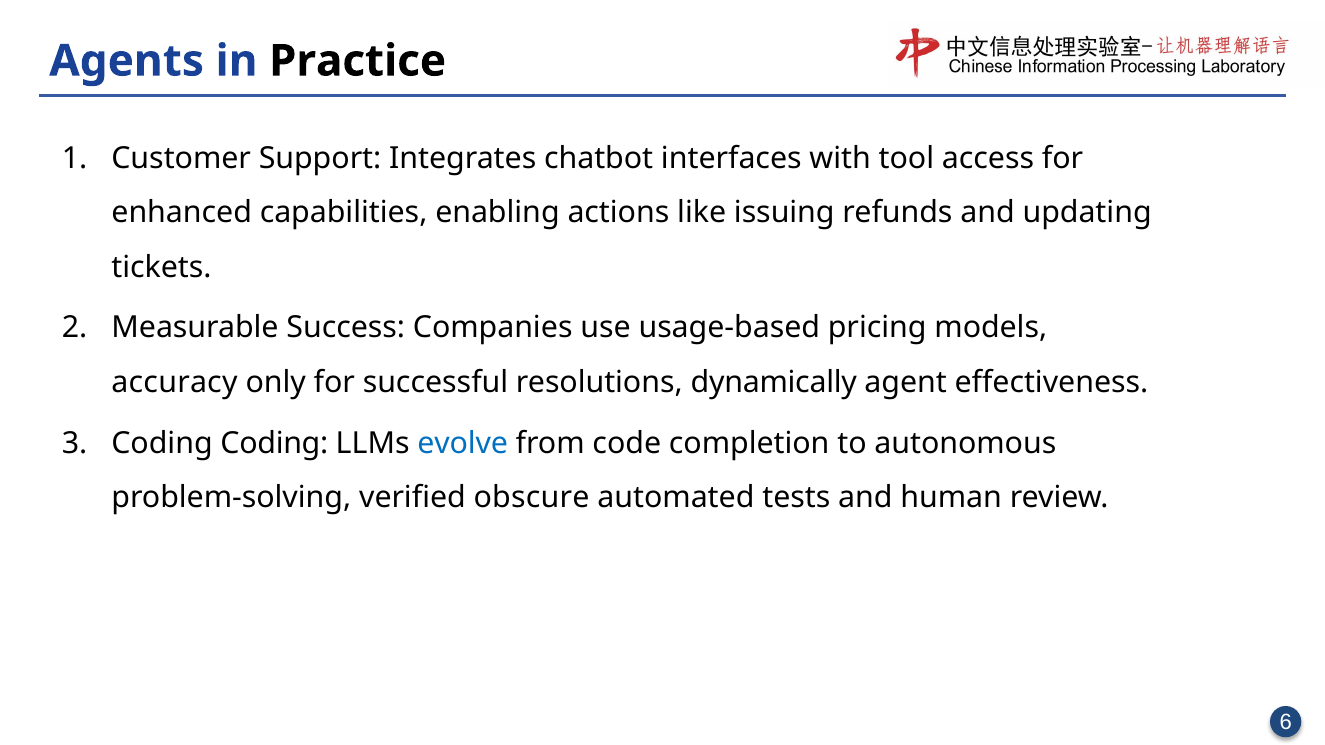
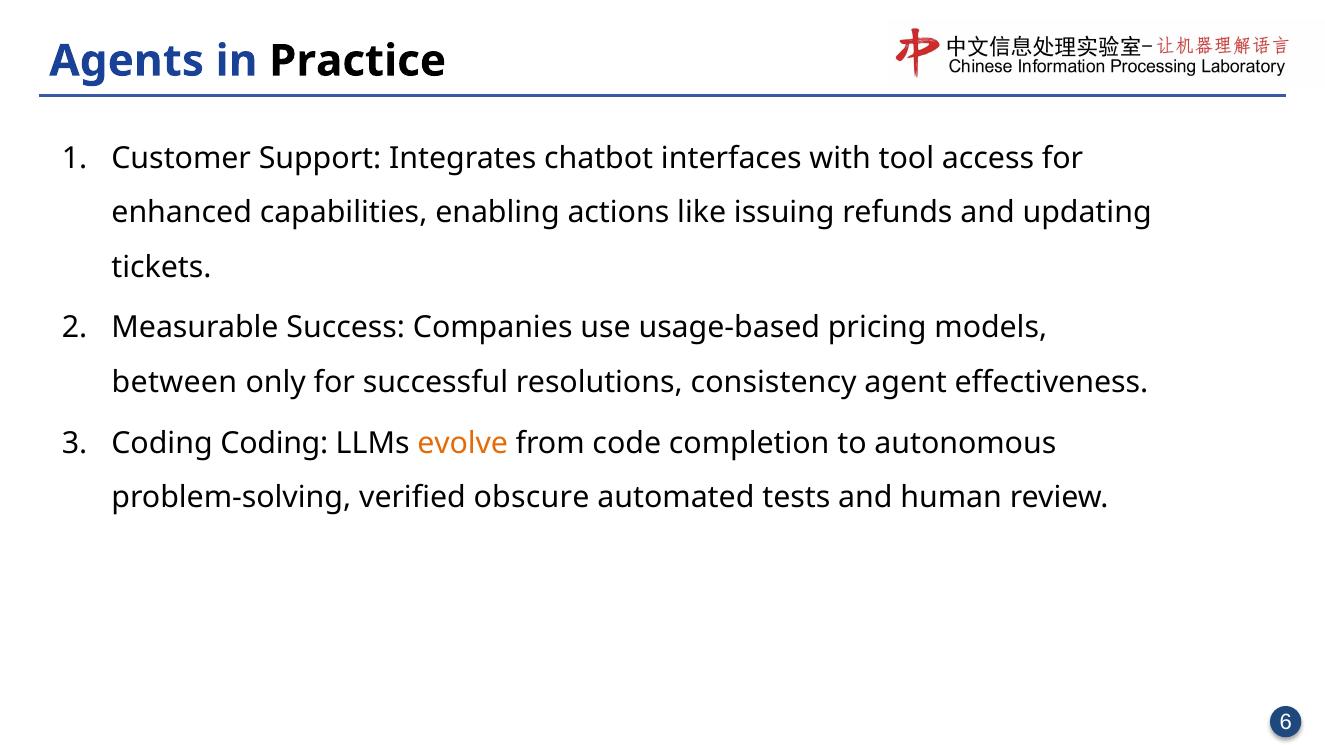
accuracy: accuracy -> between (174, 383)
dynamically: dynamically -> consistency (774, 383)
evolve colour: blue -> orange (463, 443)
